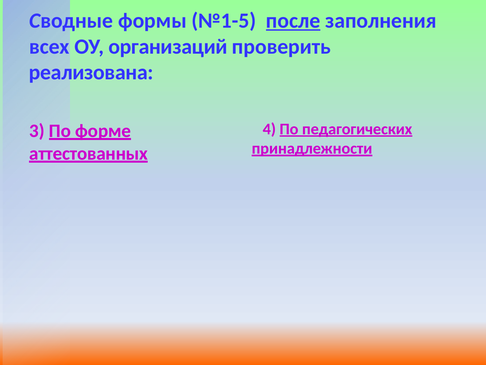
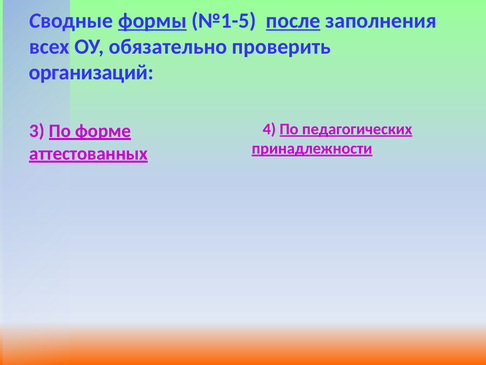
формы underline: none -> present (152, 21)
организаций: организаций -> обязательно (168, 46)
реализована: реализована -> организаций (91, 72)
